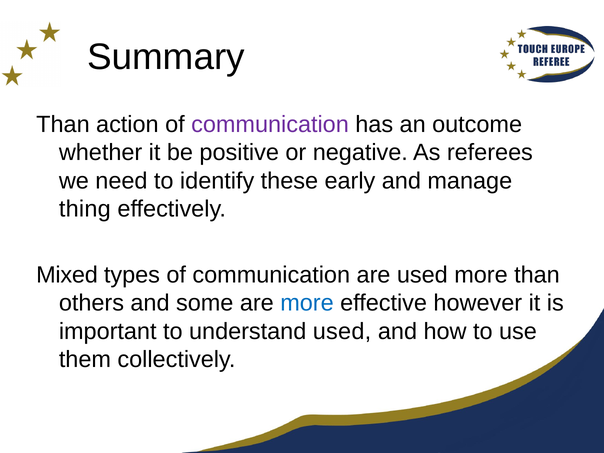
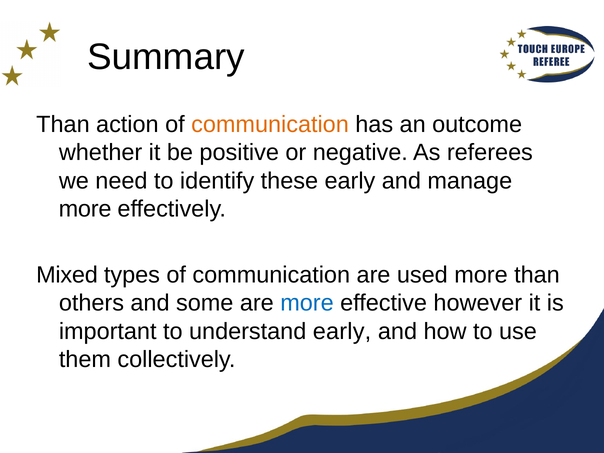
communication colour: purple -> orange (270, 124)
thing: thing -> more (85, 209)
understand used: used -> early (342, 331)
